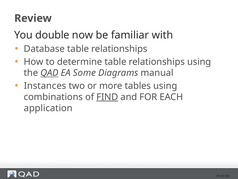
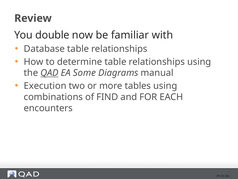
Instances: Instances -> Execution (45, 86)
FIND underline: present -> none (107, 97)
application: application -> encounters (48, 108)
